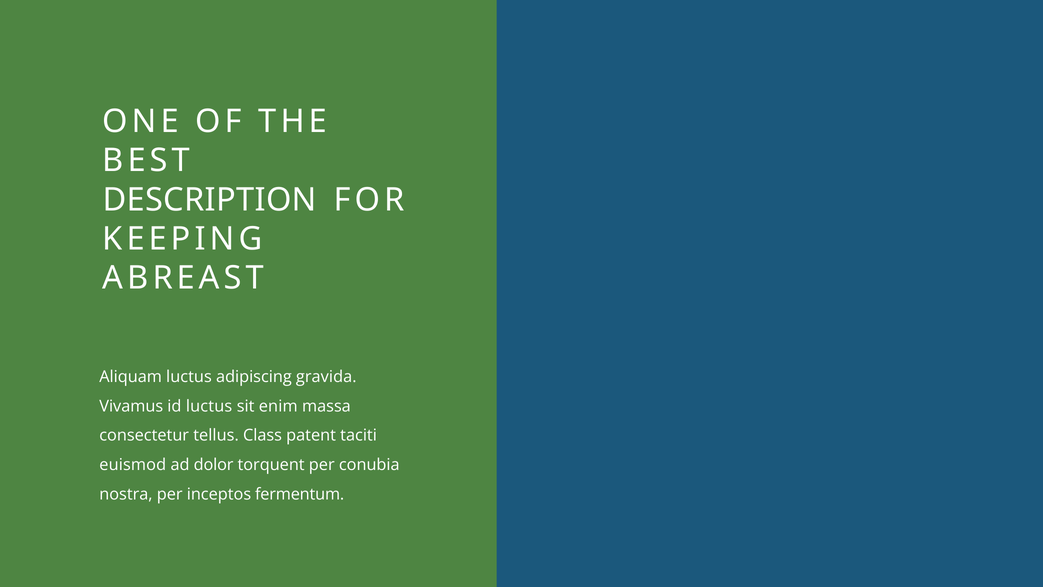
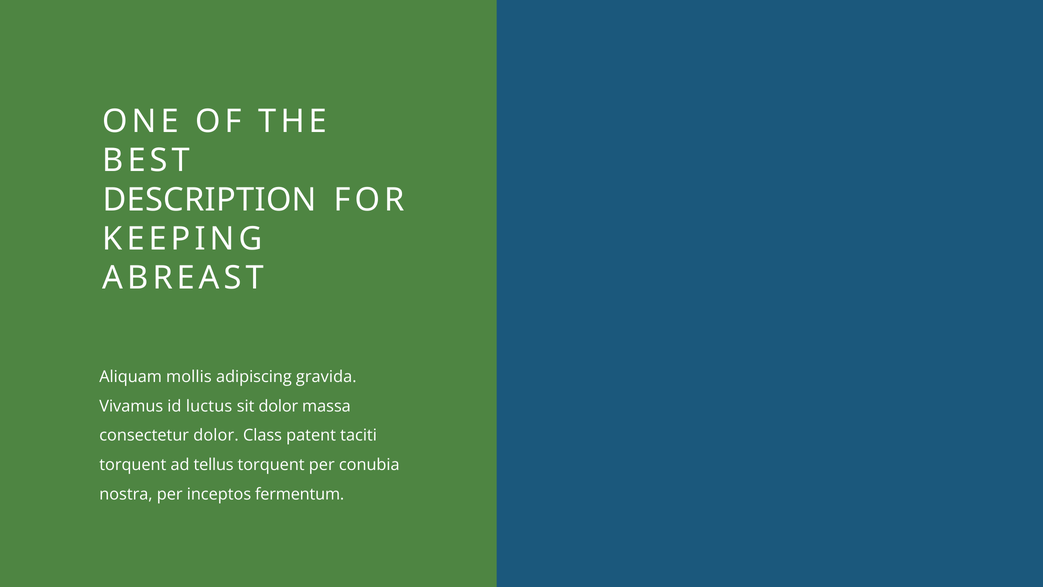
Aliquam luctus: luctus -> mollis (189, 377)
sit enim: enim -> dolor (278, 406)
consectetur tellus: tellus -> dolor (216, 435)
euismod: euismod -> torquent (133, 465)
dolor: dolor -> tellus (214, 465)
